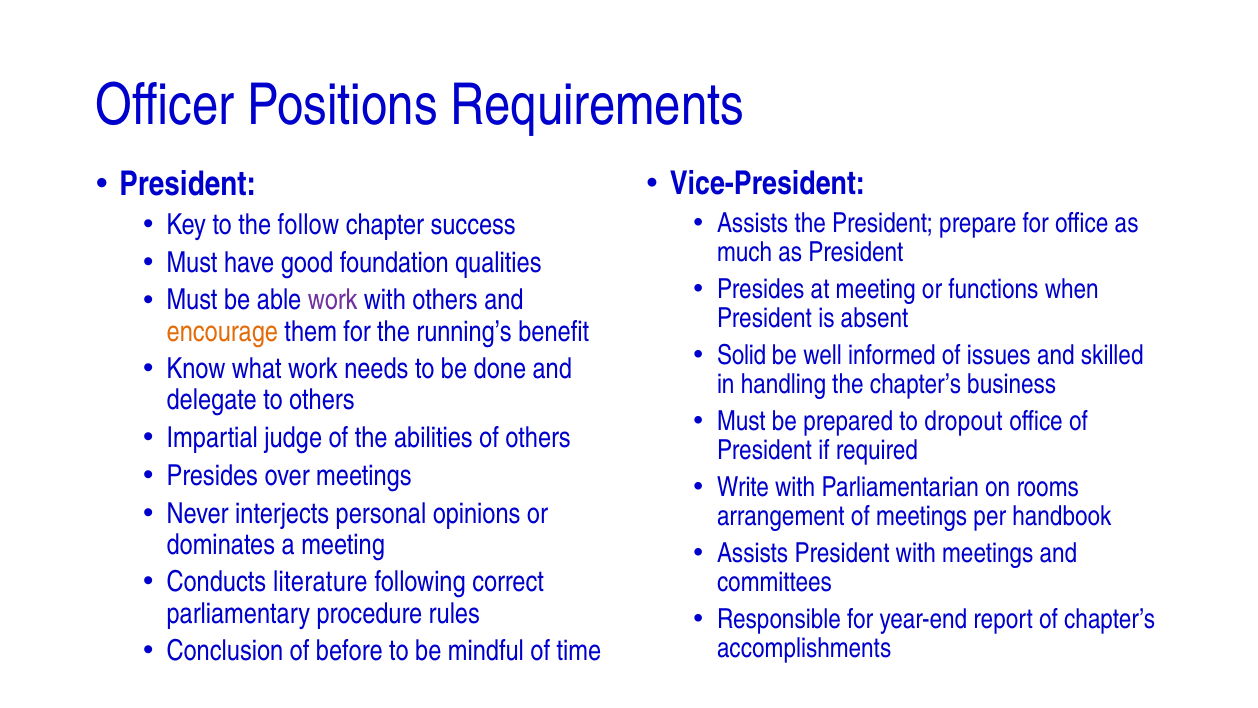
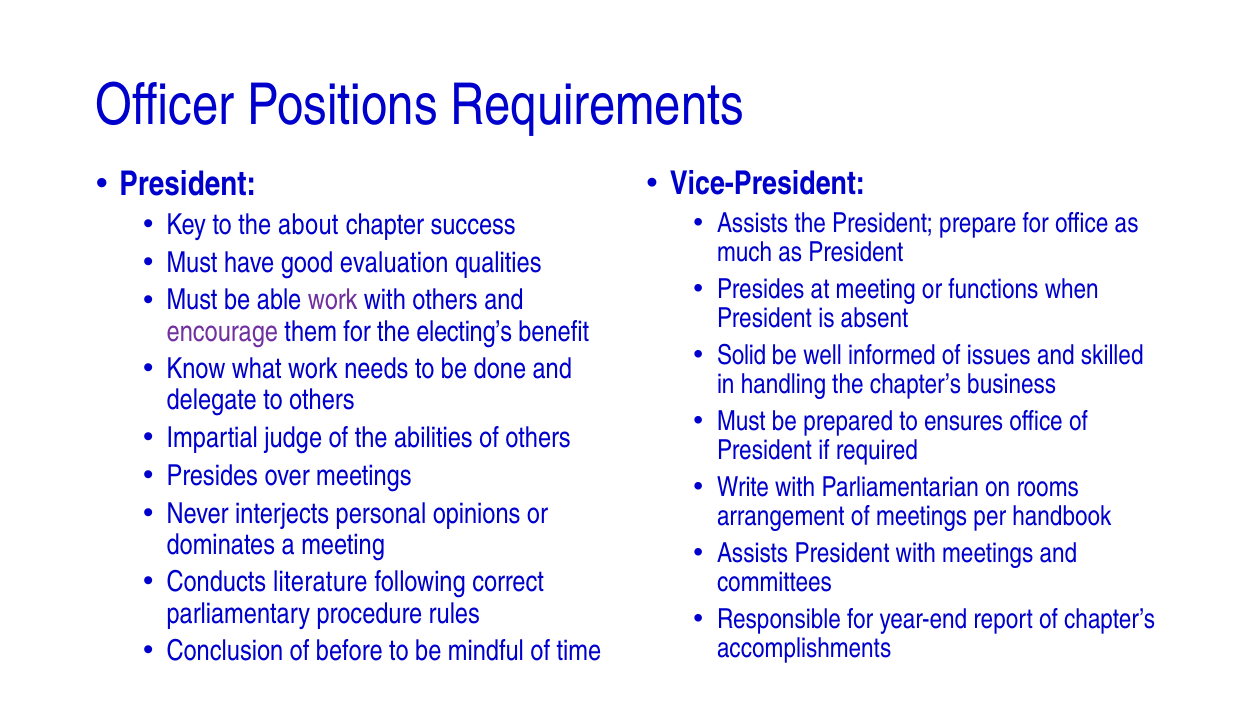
follow: follow -> about (308, 225)
foundation: foundation -> evaluation (394, 263)
encourage colour: orange -> purple (222, 331)
running’s: running’s -> electing’s (464, 331)
dropout: dropout -> ensures (964, 421)
